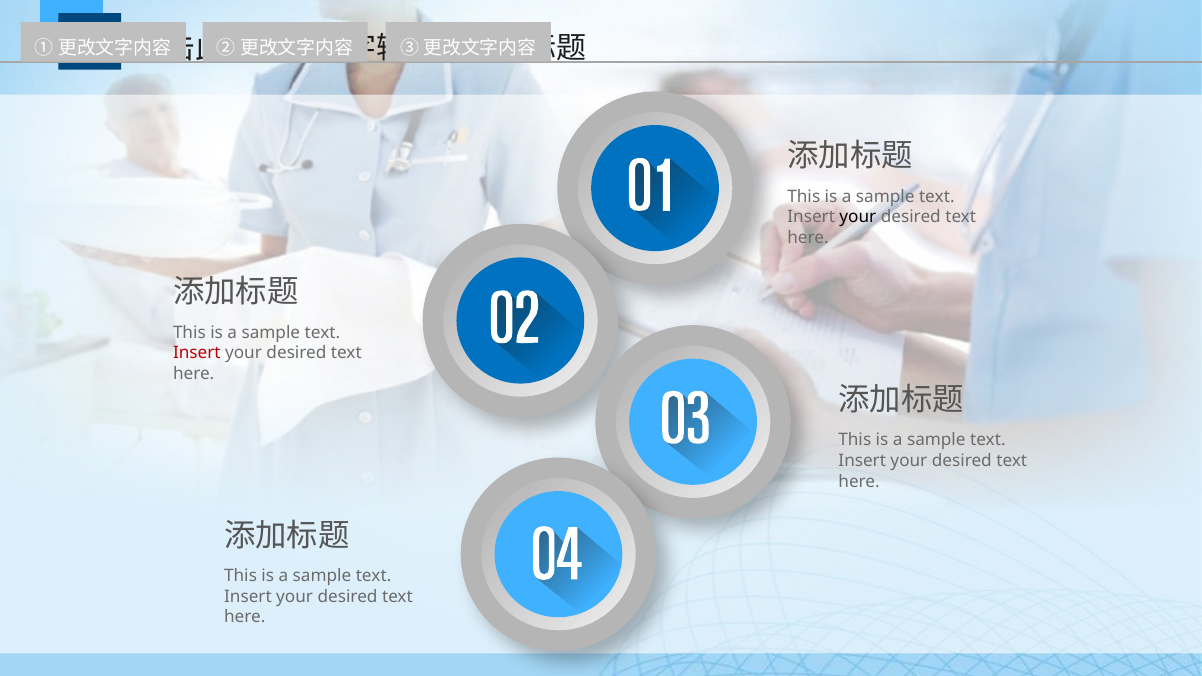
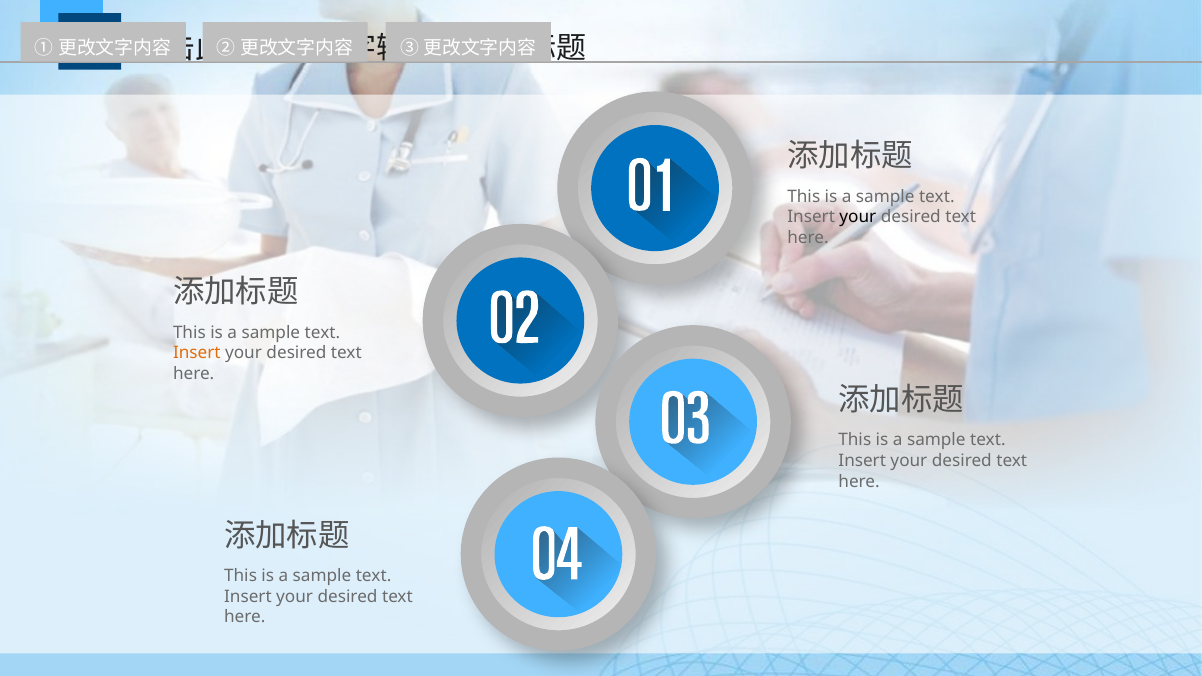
Insert colour: red -> orange (197, 353)
